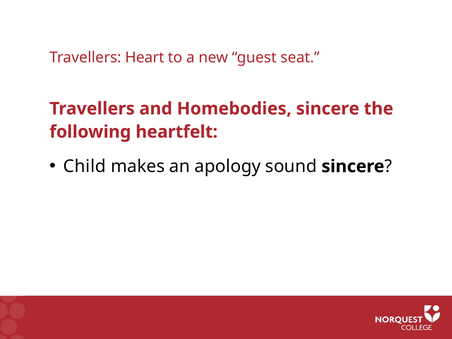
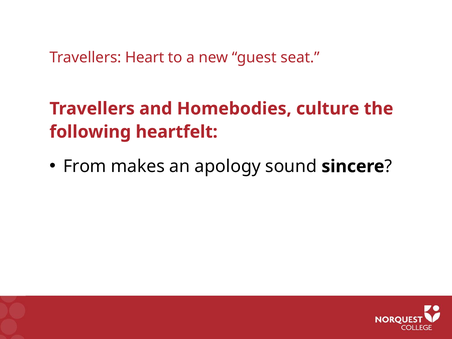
Homebodies sincere: sincere -> culture (328, 109)
Child: Child -> From (85, 166)
